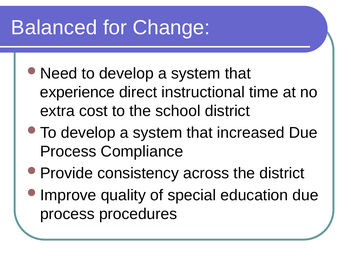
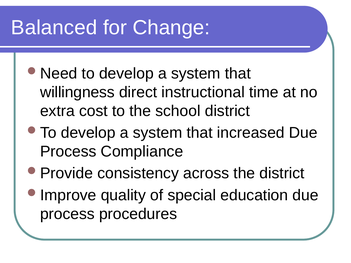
experience: experience -> willingness (77, 92)
